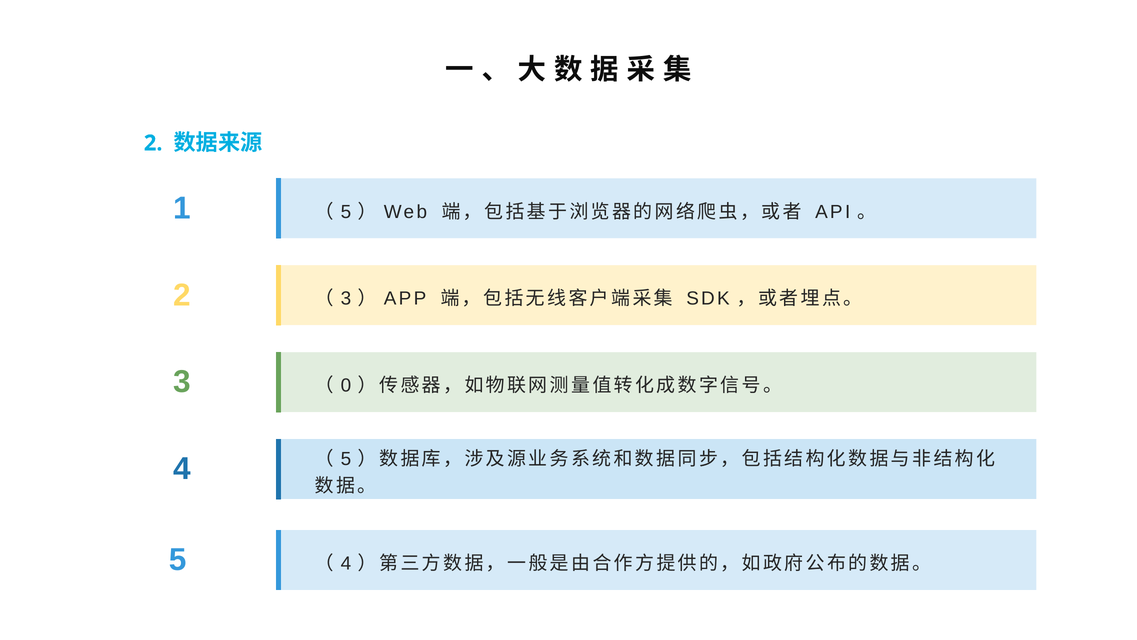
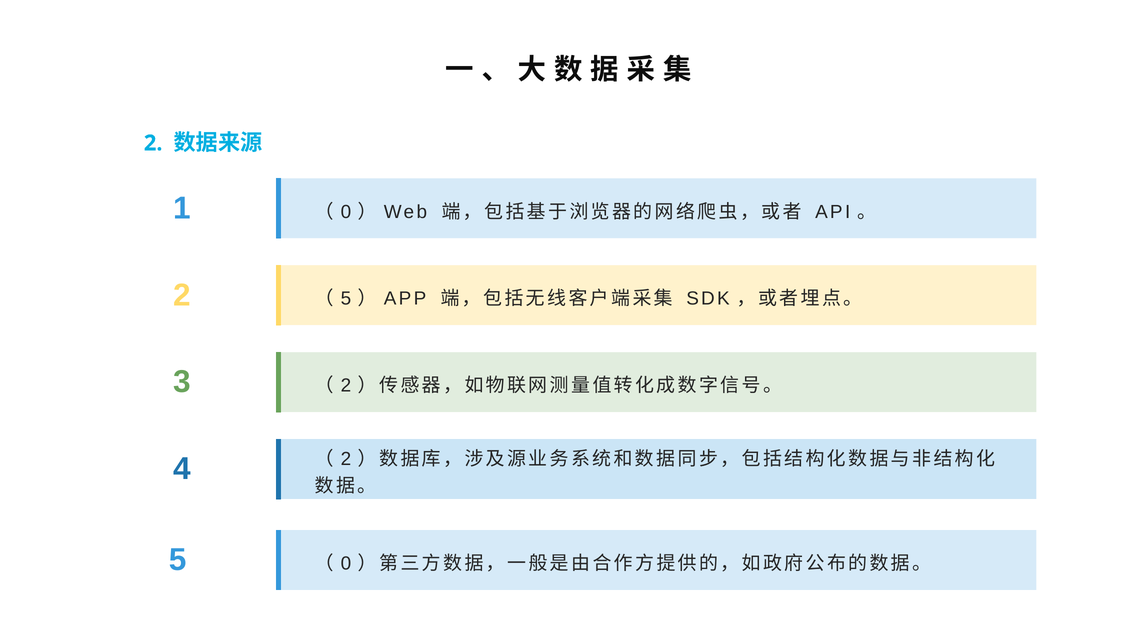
5: 5 -> 0 (346, 212)
3: 3 -> 5 (346, 299)
0: 0 -> 2 (346, 385)
5: 5 -> 2 (346, 459)
4: 4 -> 0 (346, 563)
